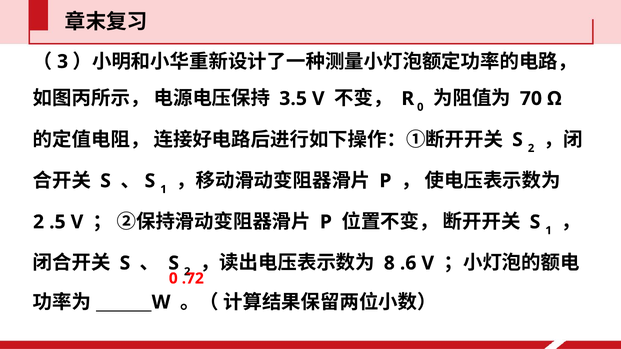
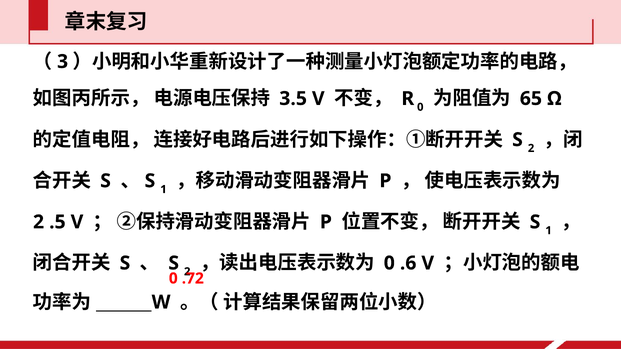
70: 70 -> 65 (531, 99)
8: 8 -> 0 (389, 263)
